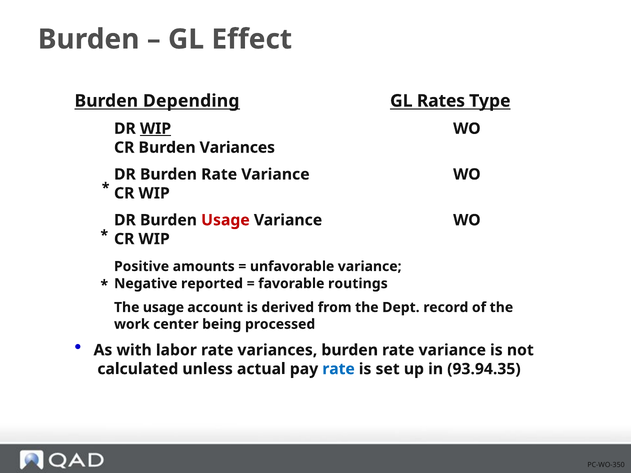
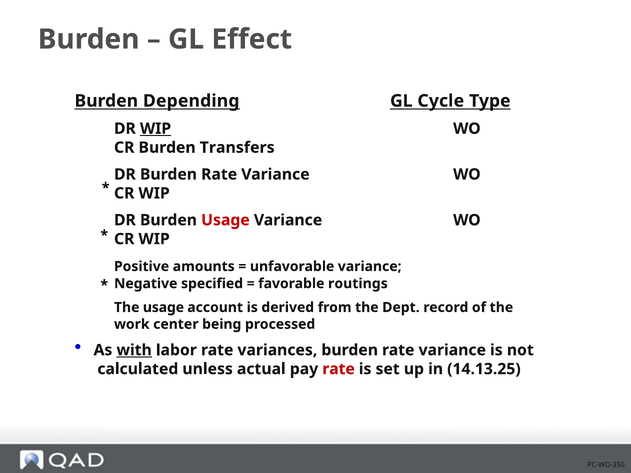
Rates: Rates -> Cycle (441, 101)
Burden Variances: Variances -> Transfers (237, 148)
reported: reported -> specified (212, 284)
with underline: none -> present (134, 350)
rate colour: blue -> red (339, 369)
93.94.35: 93.94.35 -> 14.13.25 (484, 369)
